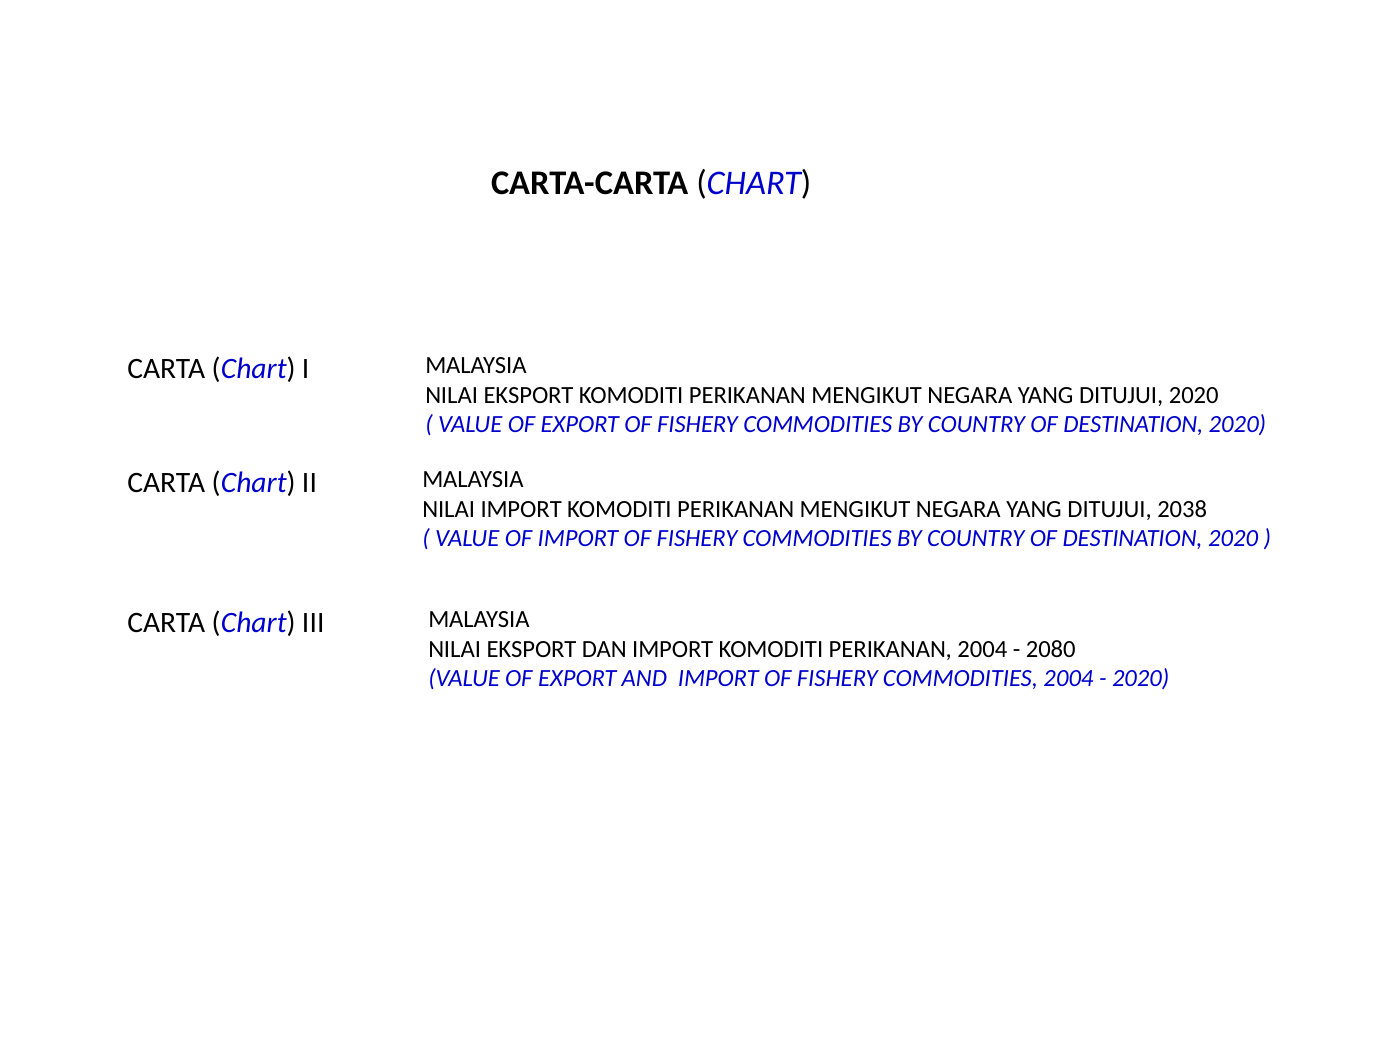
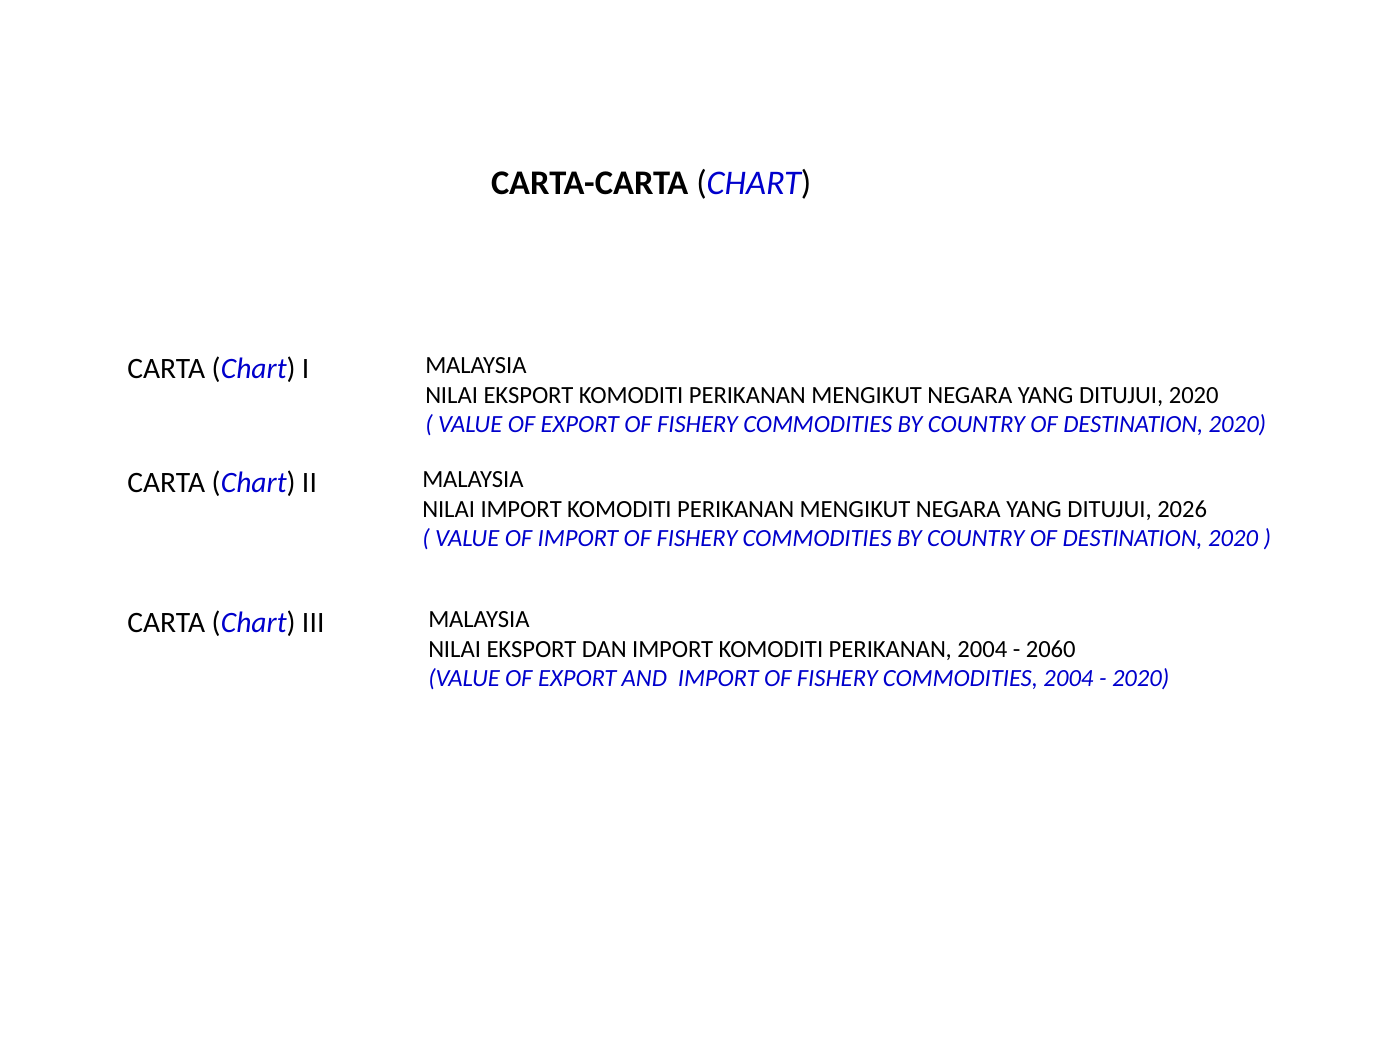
2038: 2038 -> 2026 (1182, 509)
2080: 2080 -> 2060 (1051, 648)
